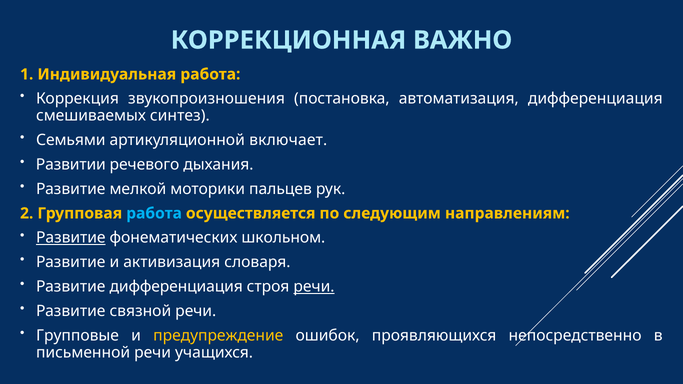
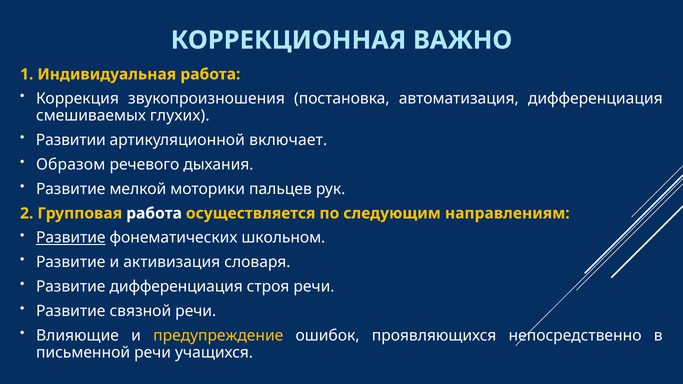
синтез: синтез -> глухих (180, 116)
Семьями: Семьями -> Развитии (71, 140)
Развитии: Развитии -> Образом (71, 165)
работа colour: light blue -> white (154, 213)
речи underline: present -> none (314, 287)
Групповые: Групповые -> Влияющие (78, 336)
